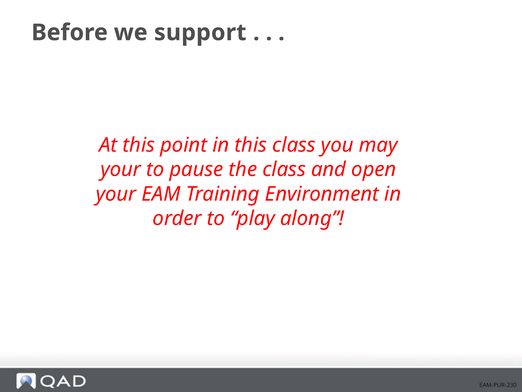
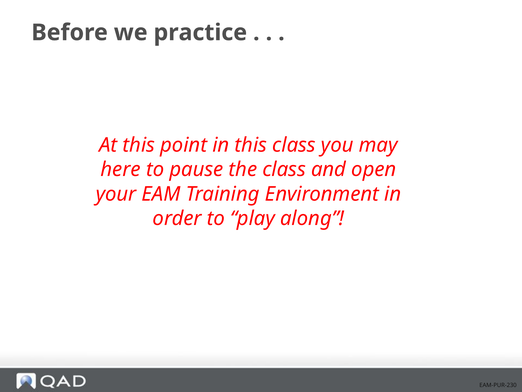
support: support -> practice (200, 33)
your: your -> here (121, 169)
